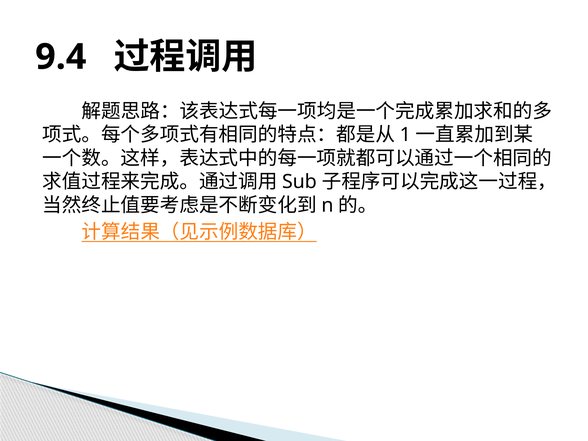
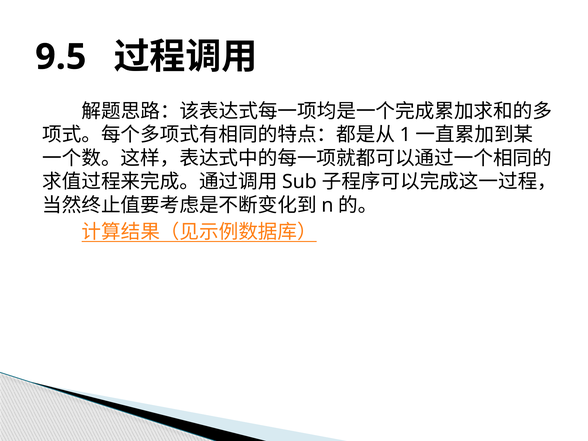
9.4: 9.4 -> 9.5 (61, 57)
